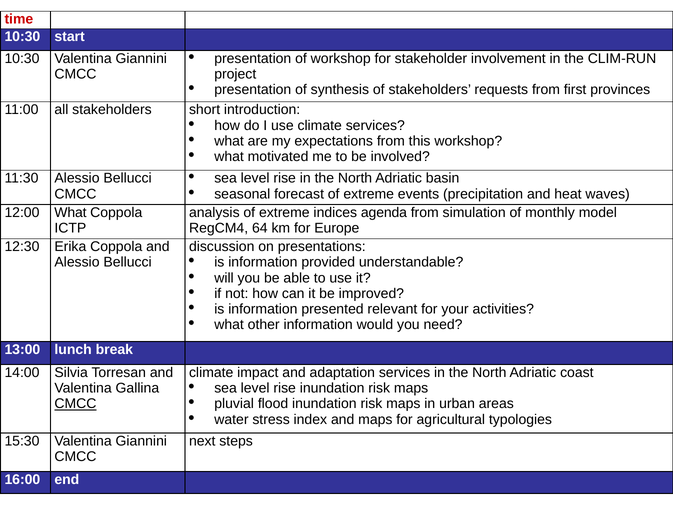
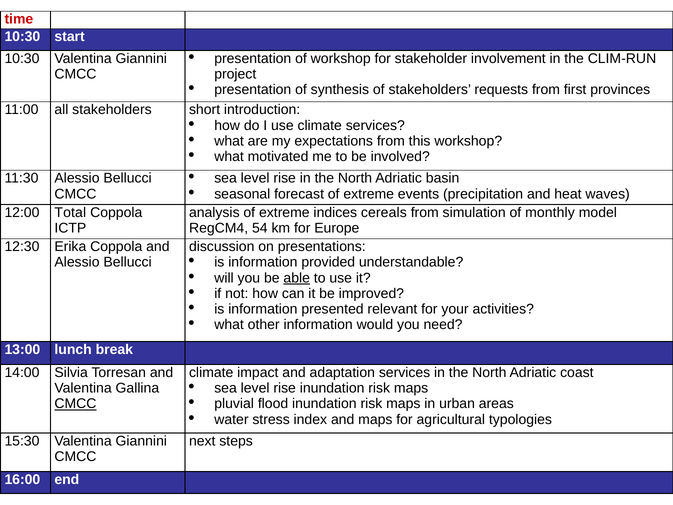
12:00 What: What -> Total (70, 212)
agenda: agenda -> cereals (384, 212)
64: 64 -> 54 (260, 228)
able underline: none -> present (297, 278)
